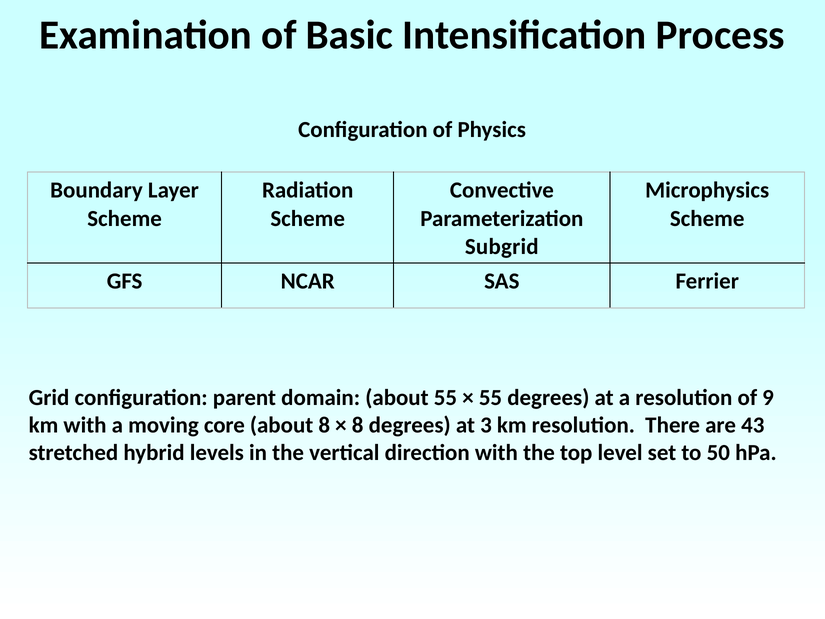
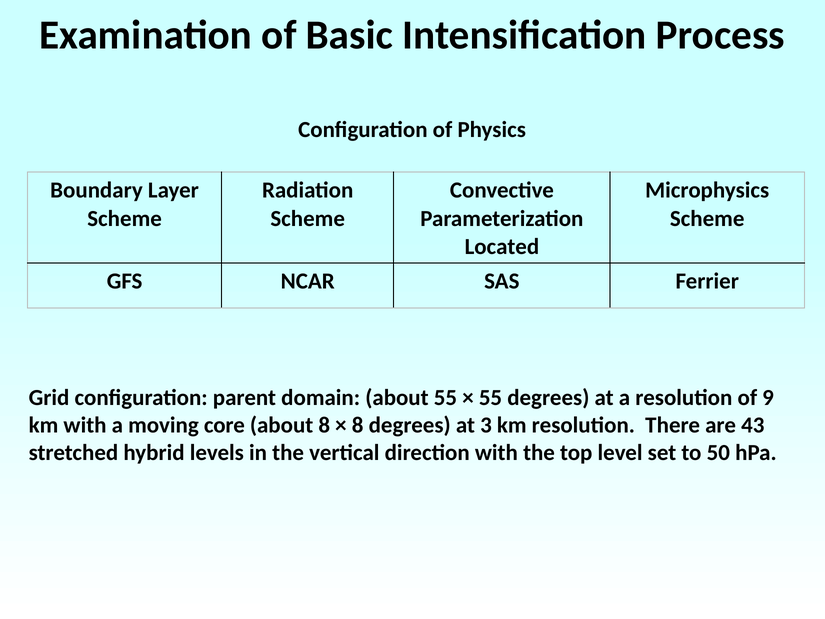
Subgrid: Subgrid -> Located (502, 246)
